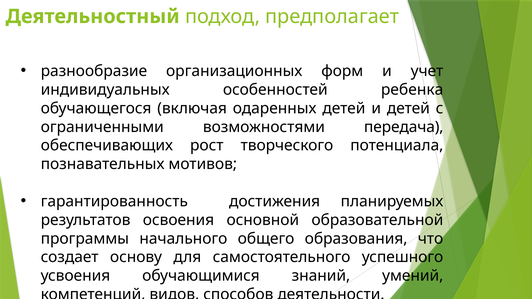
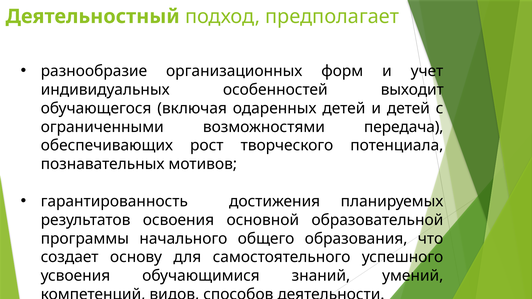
ребенка: ребенка -> выходит (412, 90)
